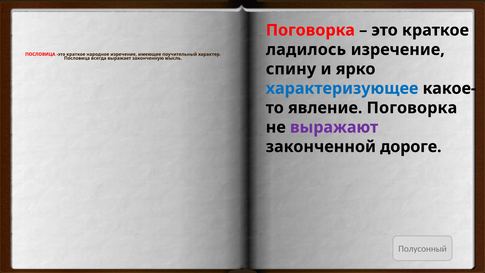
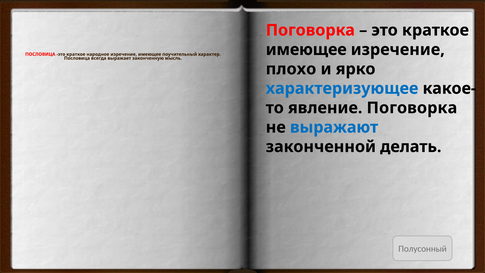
ладилось: ладилось -> имеющее (306, 50)
спину: спину -> плохо (291, 69)
выражают colour: purple -> blue (334, 127)
дороге: дороге -> делать (411, 147)
